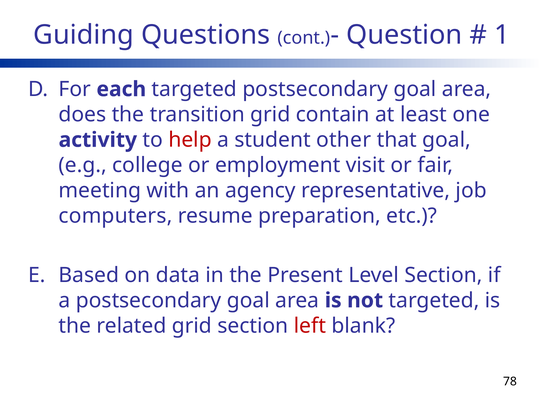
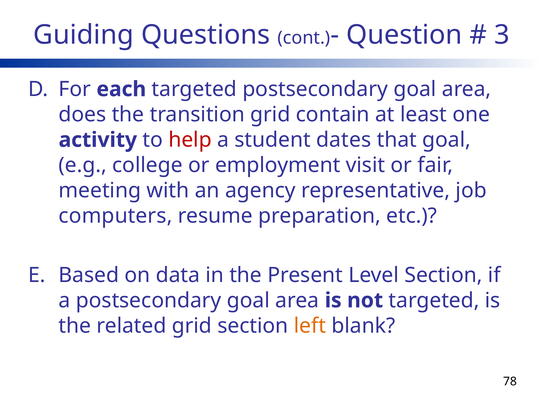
1: 1 -> 3 (502, 35)
other: other -> dates (344, 140)
left colour: red -> orange (310, 326)
